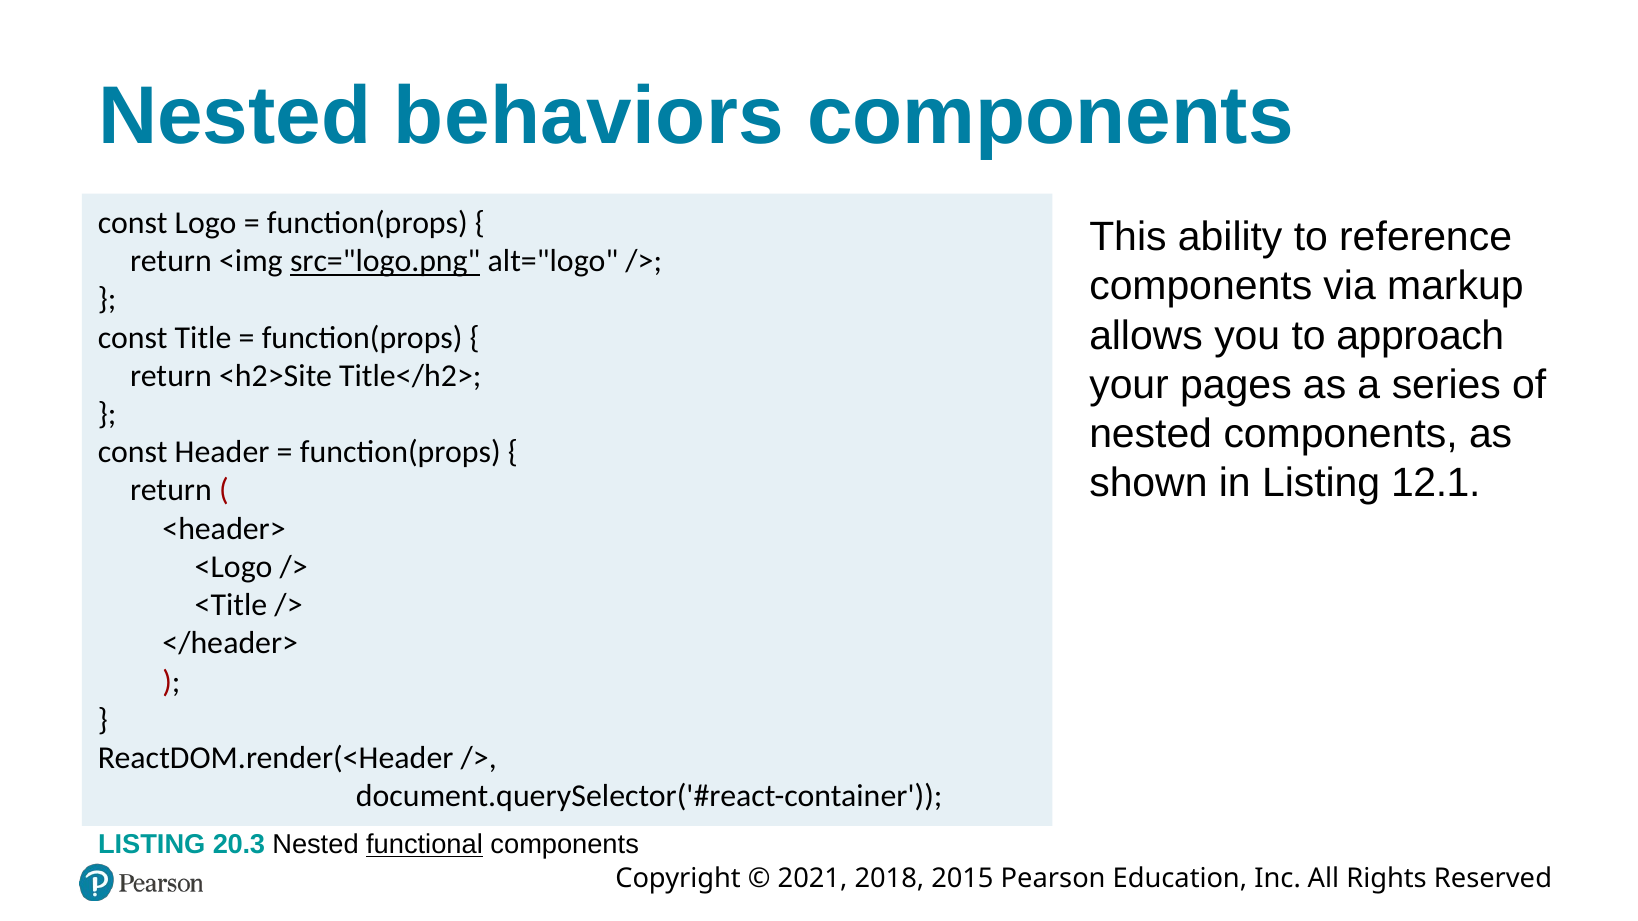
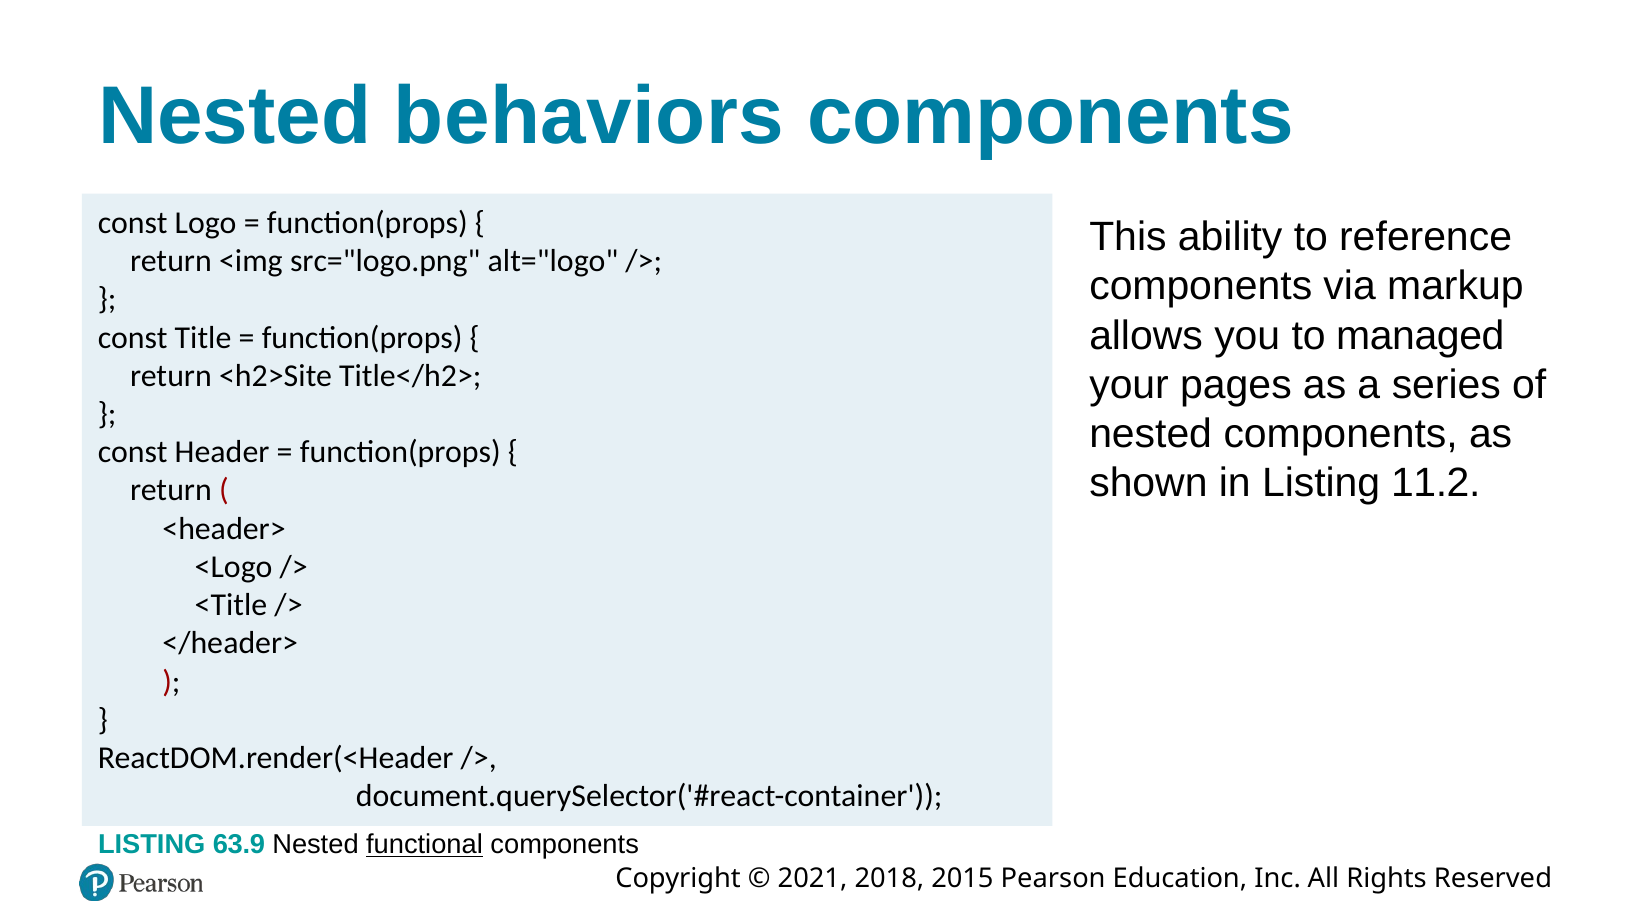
src="logo.png underline: present -> none (385, 261)
approach: approach -> managed (1420, 336)
12.1: 12.1 -> 11.2 (1436, 483)
20.3: 20.3 -> 63.9 (239, 845)
